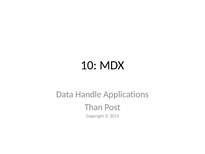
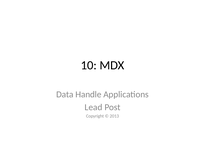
Than: Than -> Lead (93, 107)
